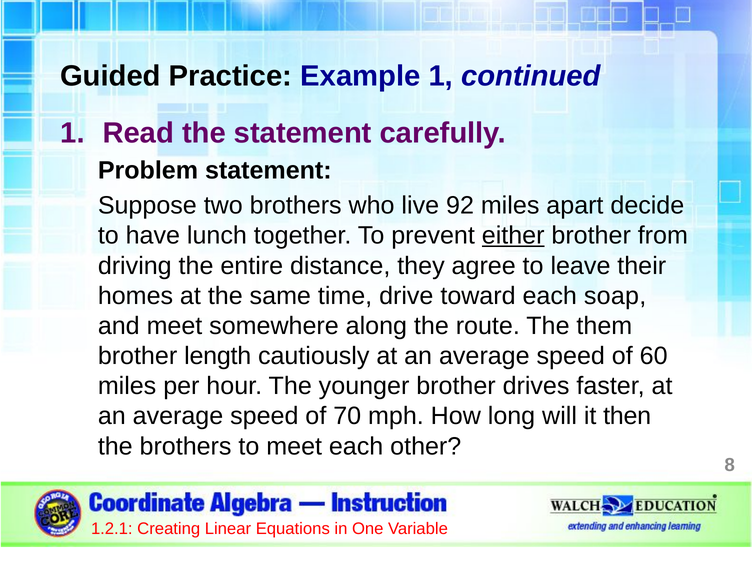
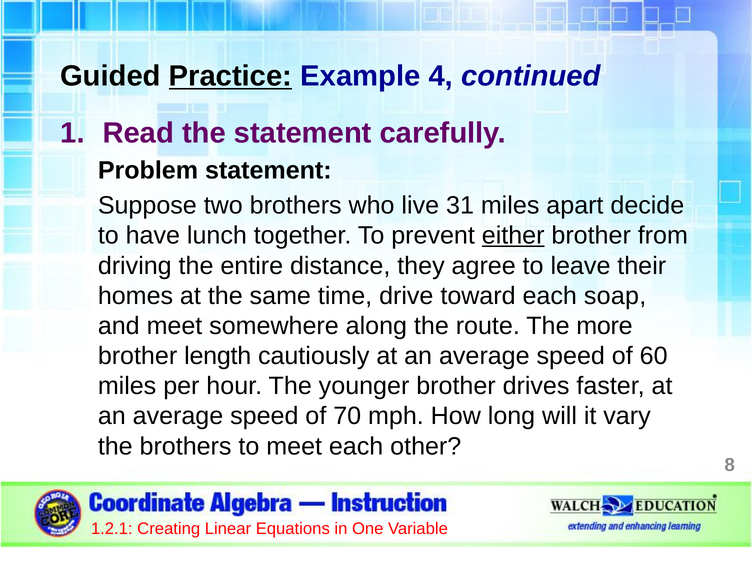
Practice underline: none -> present (230, 76)
Example 1: 1 -> 4 (441, 76)
92: 92 -> 31 (460, 206)
them: them -> more (604, 326)
then: then -> vary (627, 416)
